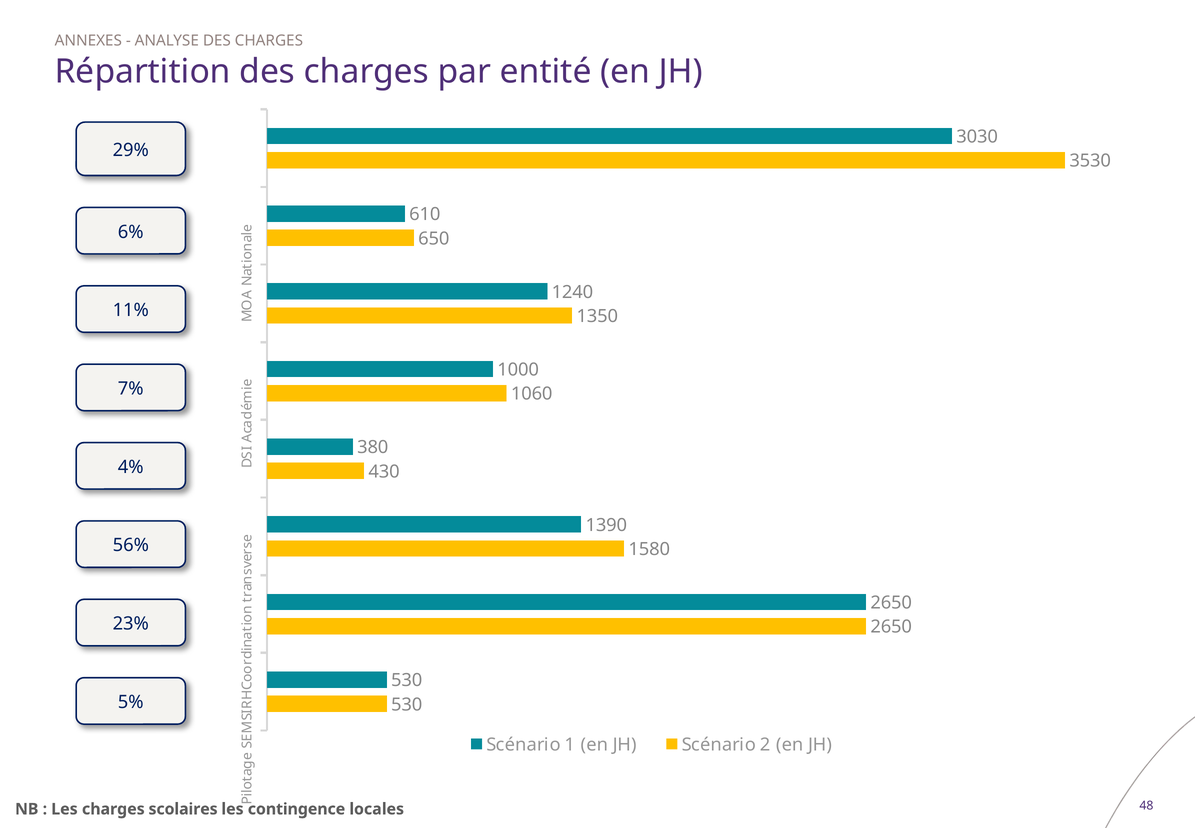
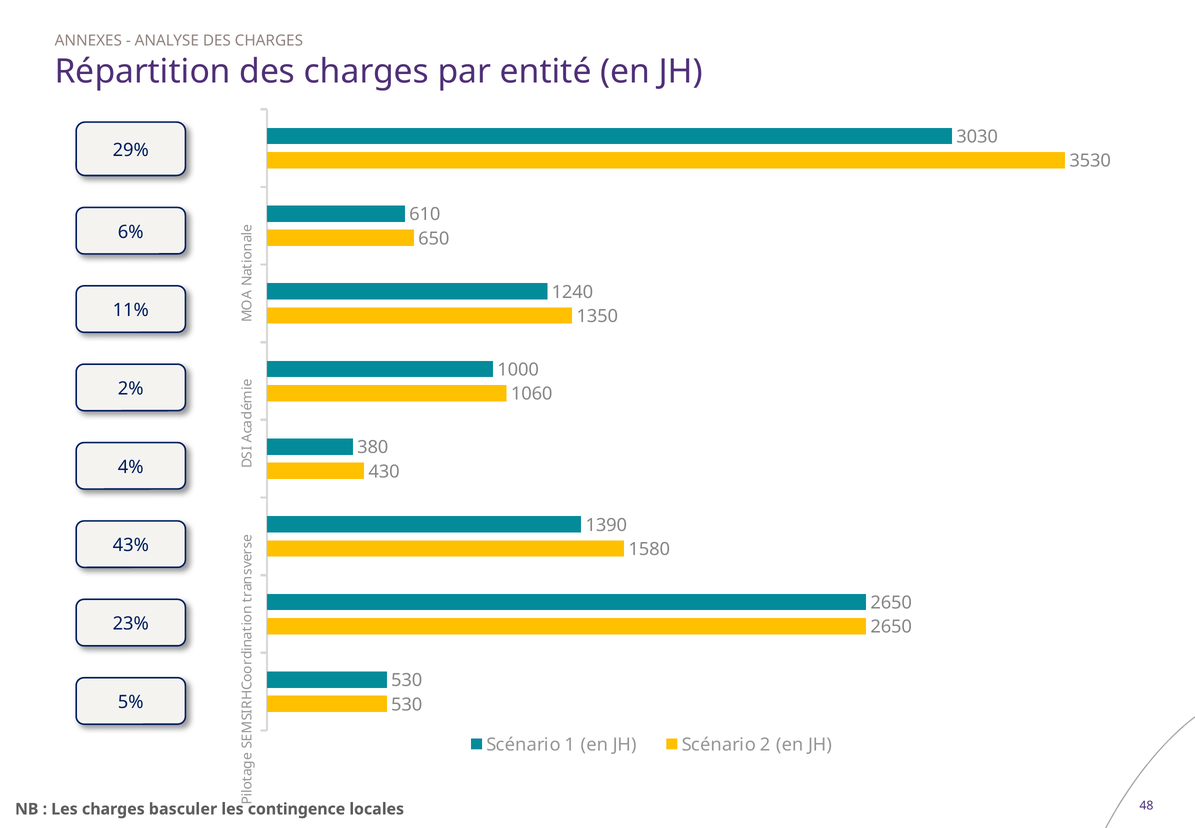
7%: 7% -> 2% (131, 388)
56%: 56% -> 43% (131, 545)
scolaires: scolaires -> basculer (183, 808)
